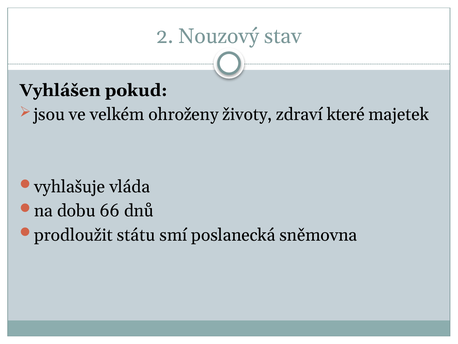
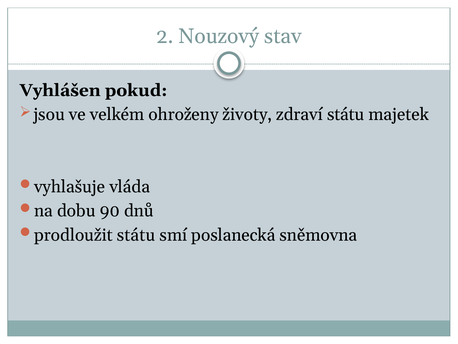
zdraví které: které -> státu (346, 114)
66: 66 -> 90 (110, 211)
